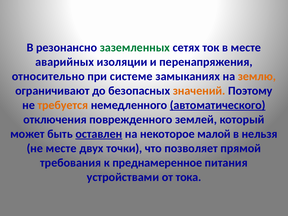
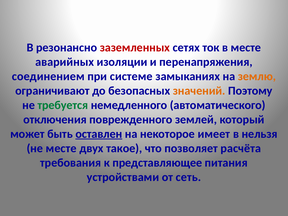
заземленных colour: green -> red (135, 47)
относительно: относительно -> соединением (48, 76)
требуется colour: orange -> green (63, 105)
автоматического underline: present -> none (218, 105)
малой: малой -> имеет (214, 134)
точки: точки -> такое (124, 148)
прямой: прямой -> расчёта (241, 148)
преднамеренное: преднамеренное -> представляющее (157, 163)
тока: тока -> сеть (188, 177)
